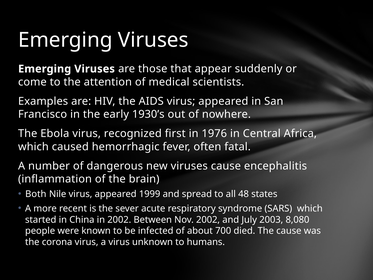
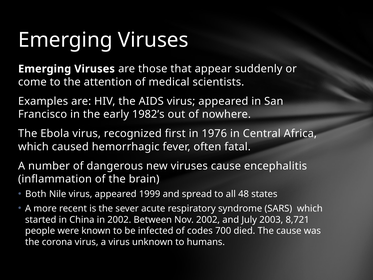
1930’s: 1930’s -> 1982’s (148, 114)
8,080: 8,080 -> 8,721 (297, 219)
about: about -> codes (200, 231)
